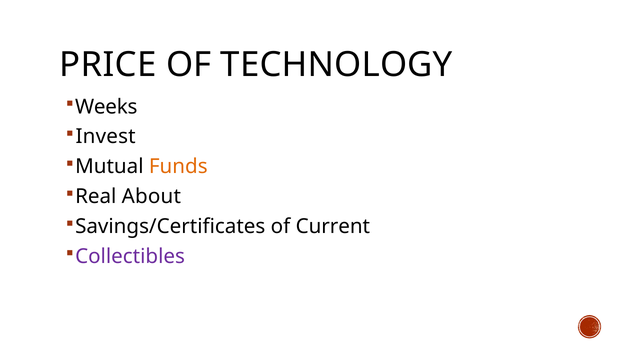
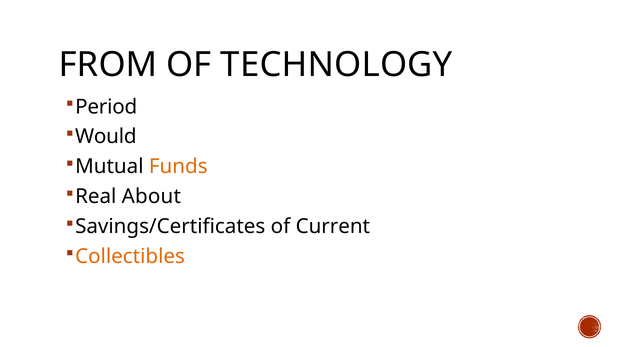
PRICE: PRICE -> FROM (108, 65)
Weeks: Weeks -> Period (106, 107)
Invest: Invest -> Would (106, 137)
Collectibles colour: purple -> orange (130, 257)
